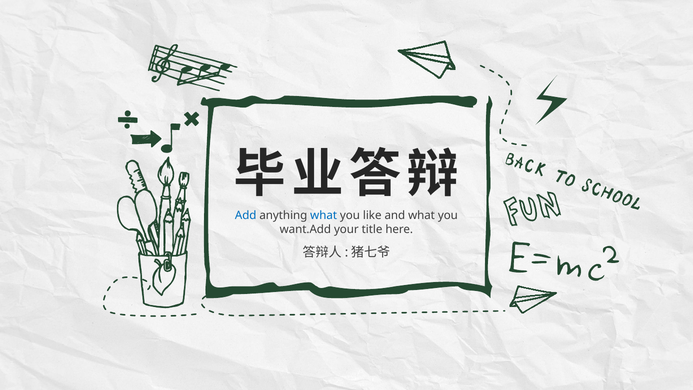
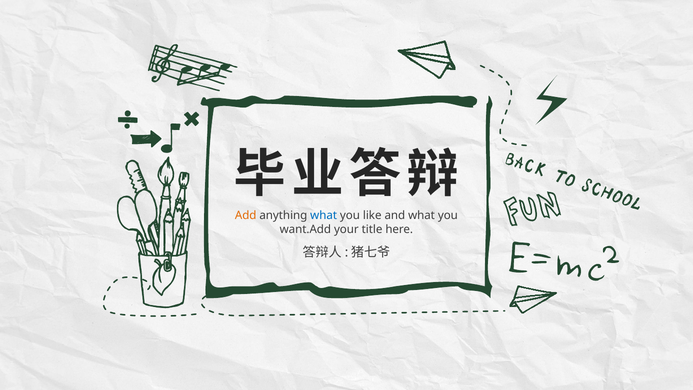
Add colour: blue -> orange (246, 216)
